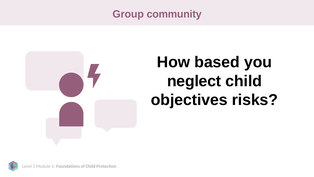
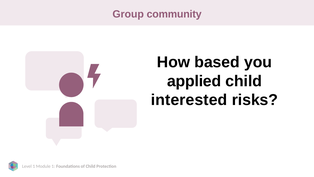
neglect: neglect -> applied (194, 81)
objectives: objectives -> interested (189, 100)
